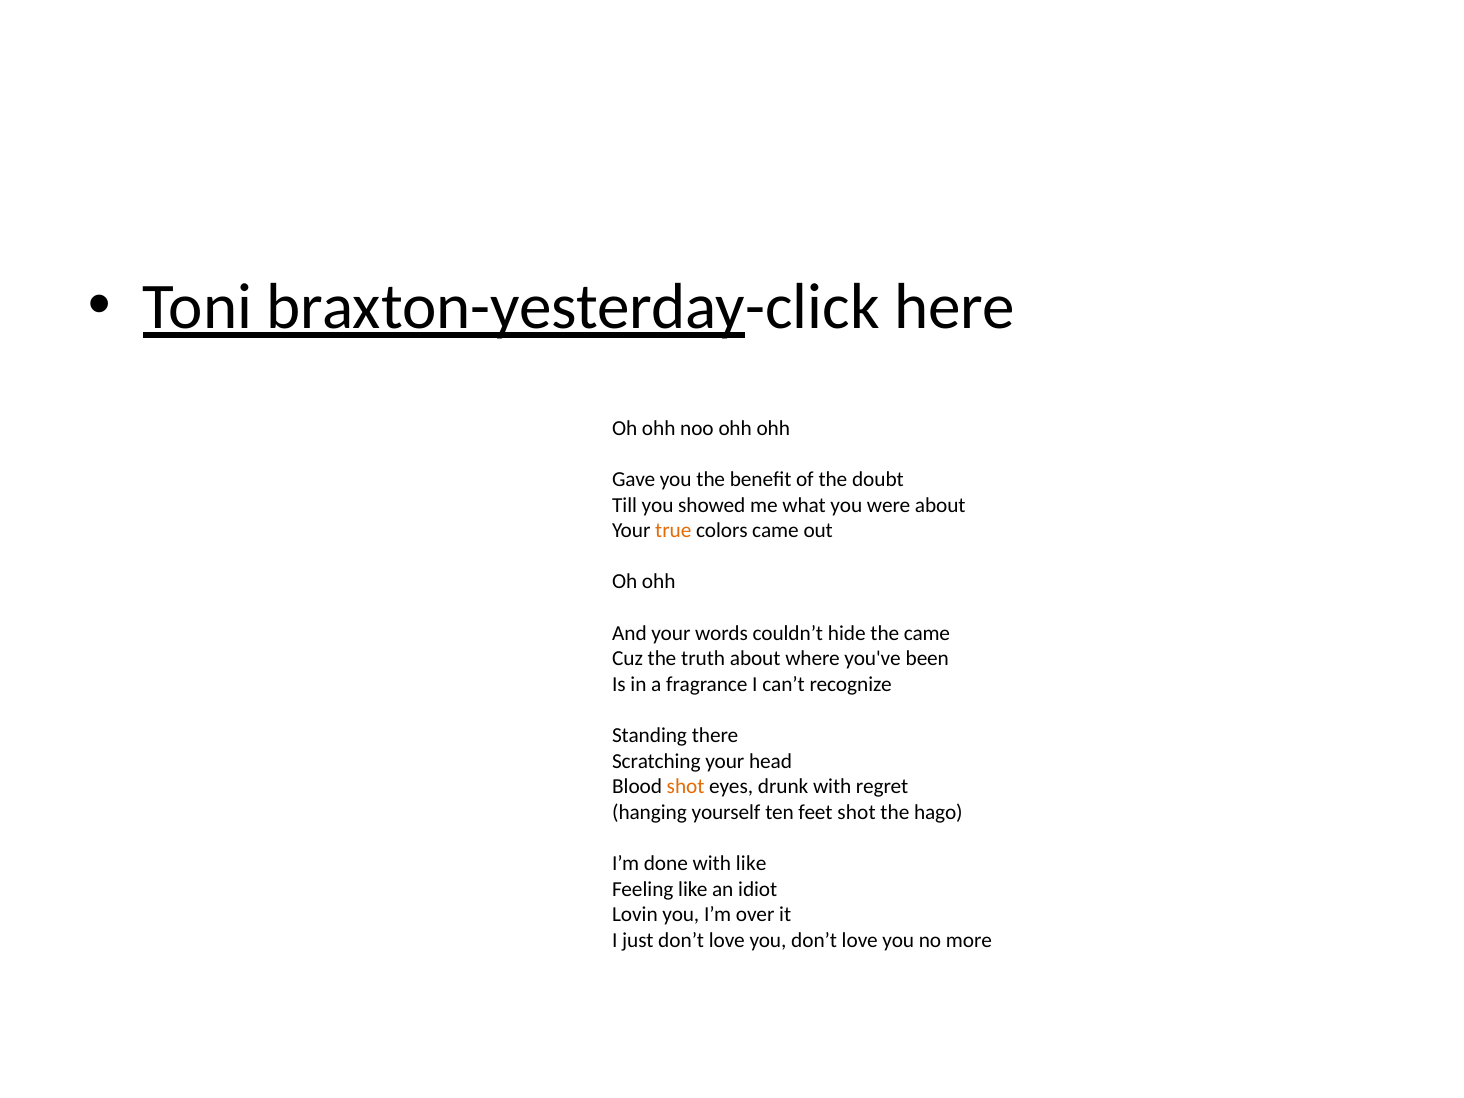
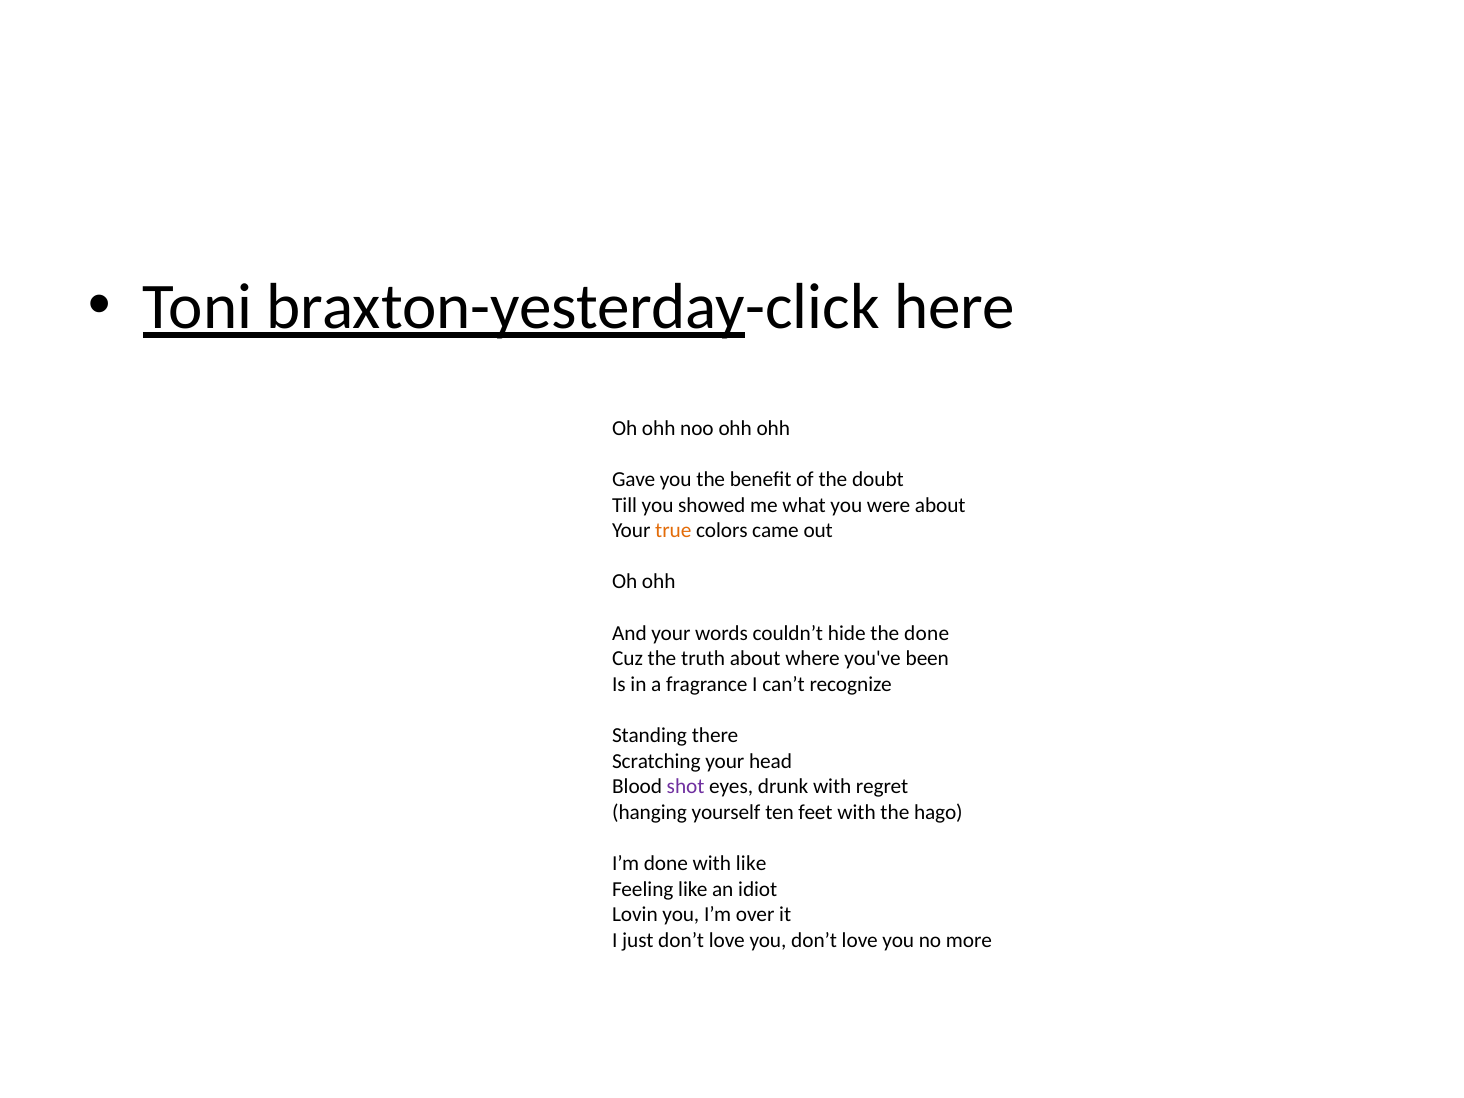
the came: came -> done (927, 633)
shot colour: orange -> purple (686, 787)
feet shot: shot -> with (857, 812)
